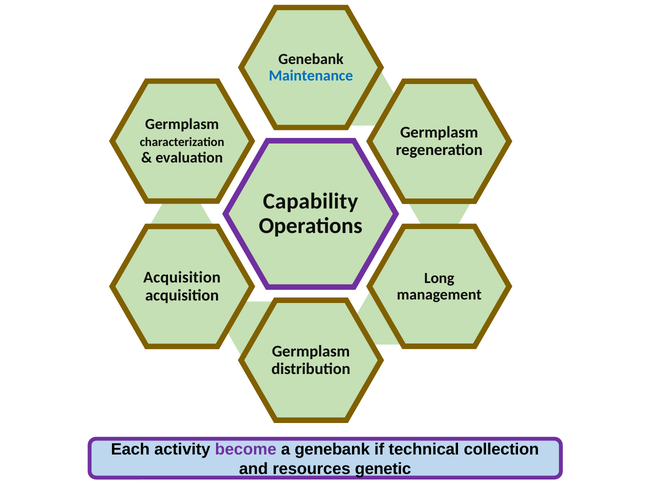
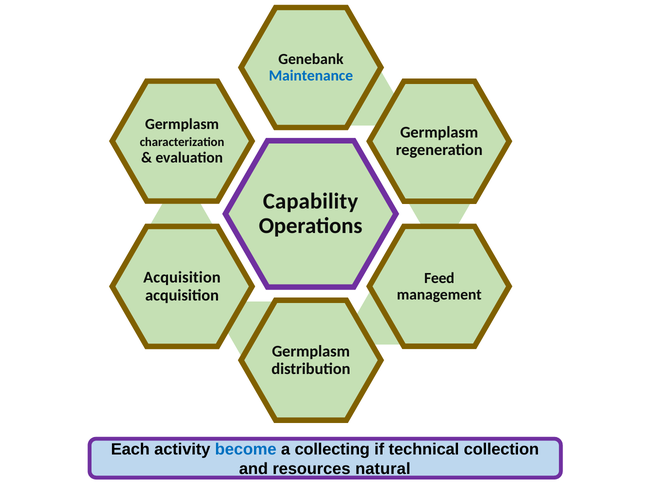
Long: Long -> Feed (439, 278)
become colour: purple -> blue (246, 450)
a genebank: genebank -> collecting (332, 450)
genetic: genetic -> natural (383, 469)
